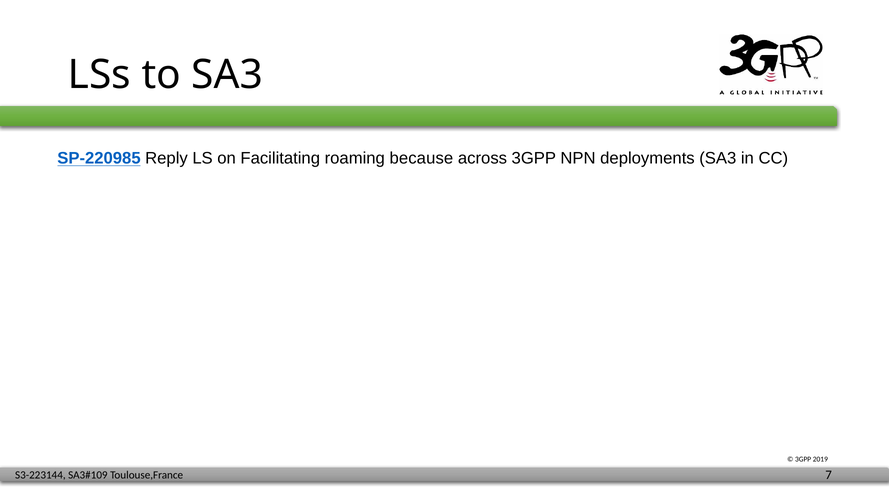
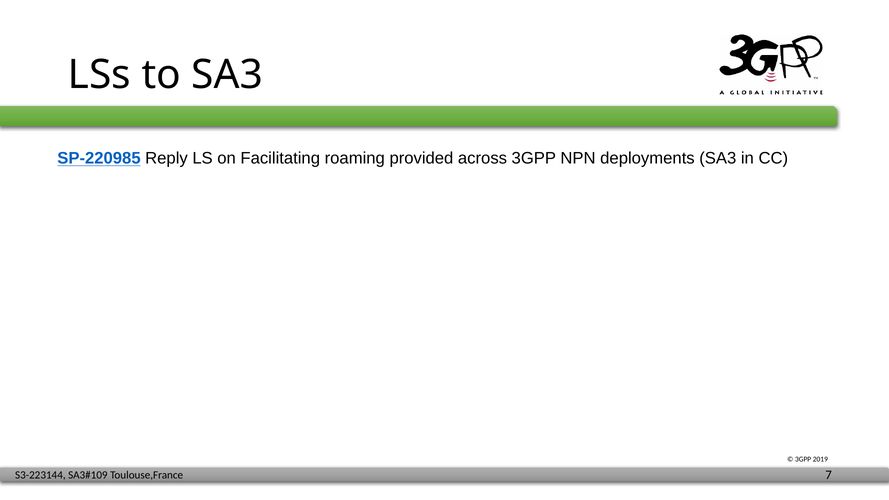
because: because -> provided (421, 158)
